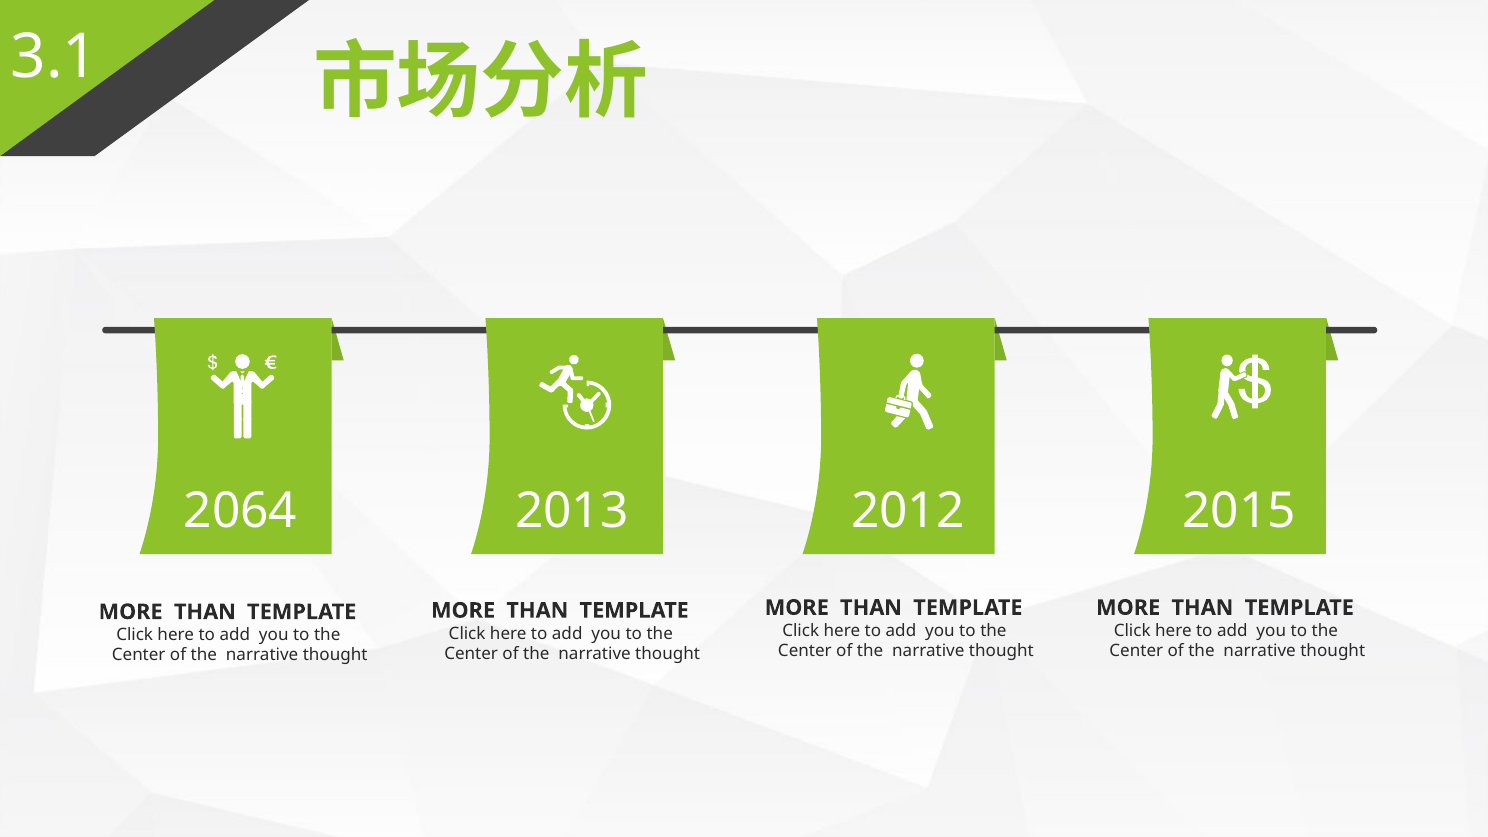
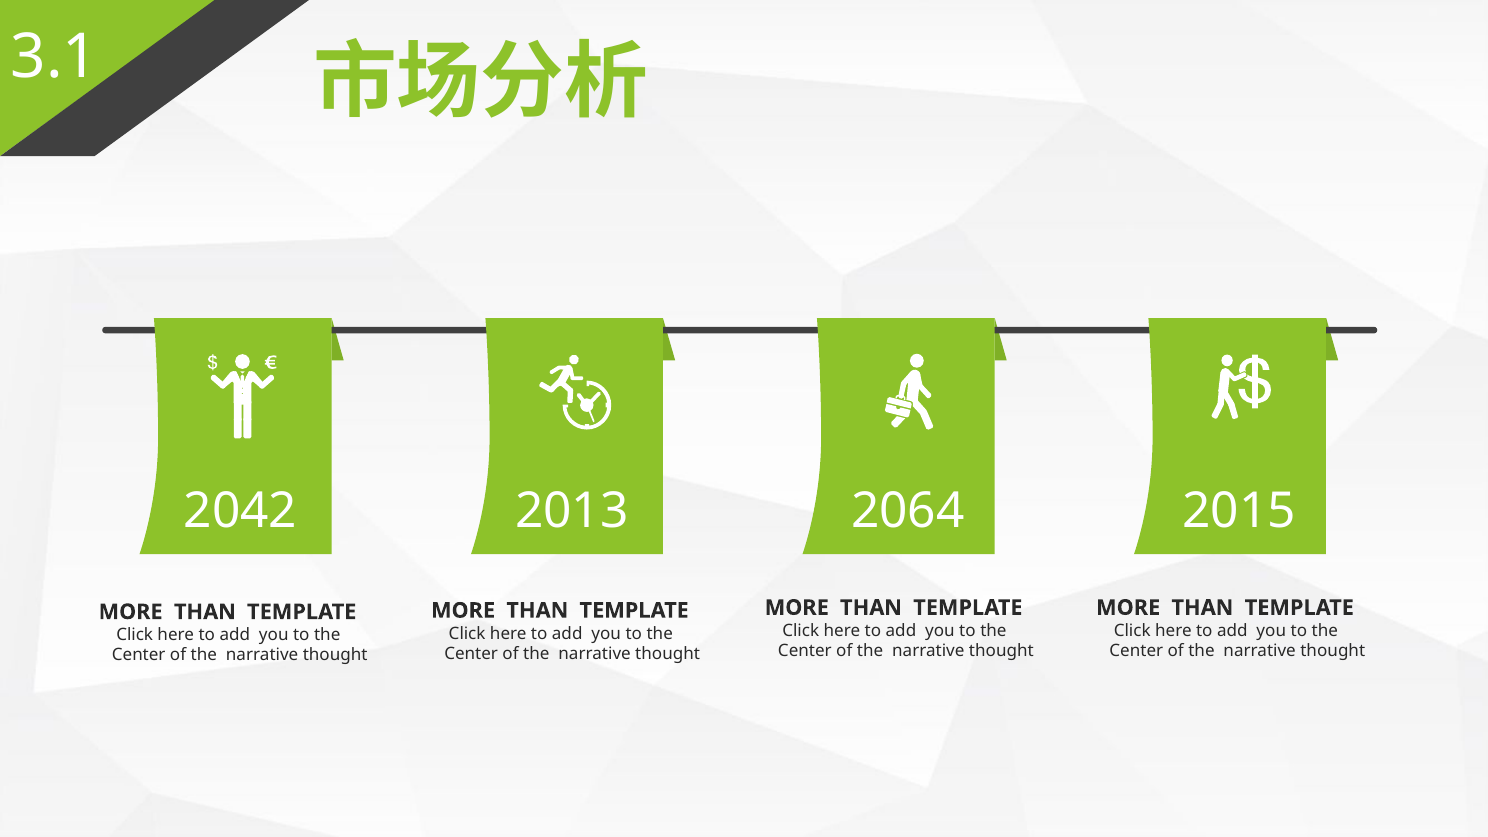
2064: 2064 -> 2042 (240, 511)
2012: 2012 -> 2064 (908, 511)
